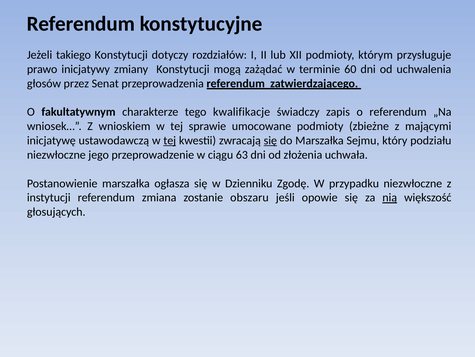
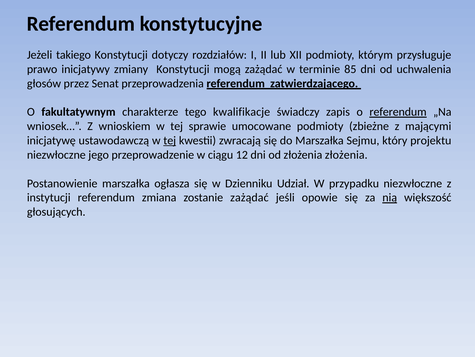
60: 60 -> 85 (350, 69)
referendum underline: none -> present (398, 112)
się underline: present -> none (270, 140)
podziału: podziału -> projektu (431, 140)
63: 63 -> 12 (242, 155)
złożenia uchwała: uchwała -> złożenia (346, 155)
Zgodę: Zgodę -> Udział (293, 183)
zostanie obszaru: obszaru -> zażądać (249, 197)
